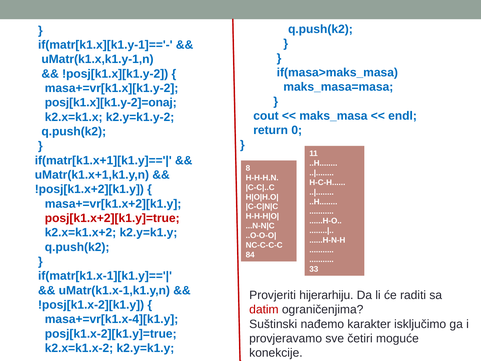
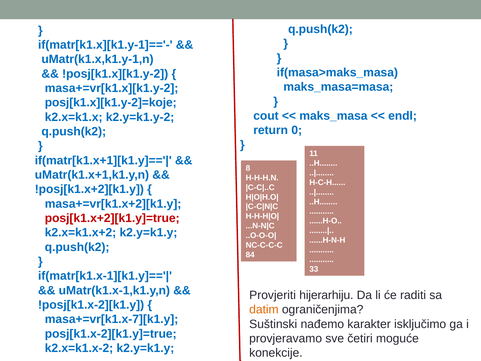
posj[k1.x][k1.y-2]=onaj: posj[k1.x][k1.y-2]=onaj -> posj[k1.x][k1.y-2]=koje (111, 103)
datim colour: red -> orange (264, 309)
masa+=vr[k1.x-4][k1.y: masa+=vr[k1.x-4][k1.y -> masa+=vr[k1.x-7][k1.y (112, 319)
